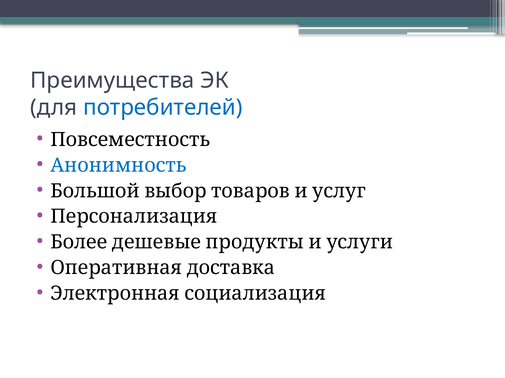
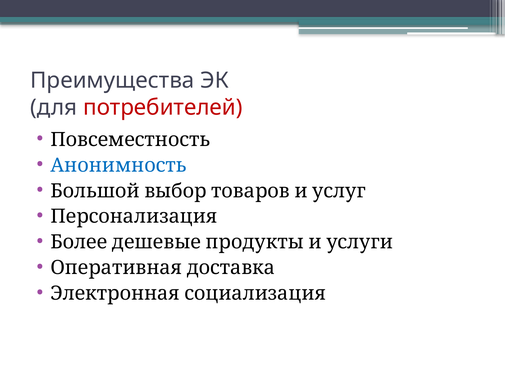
потребителей colour: blue -> red (163, 108)
